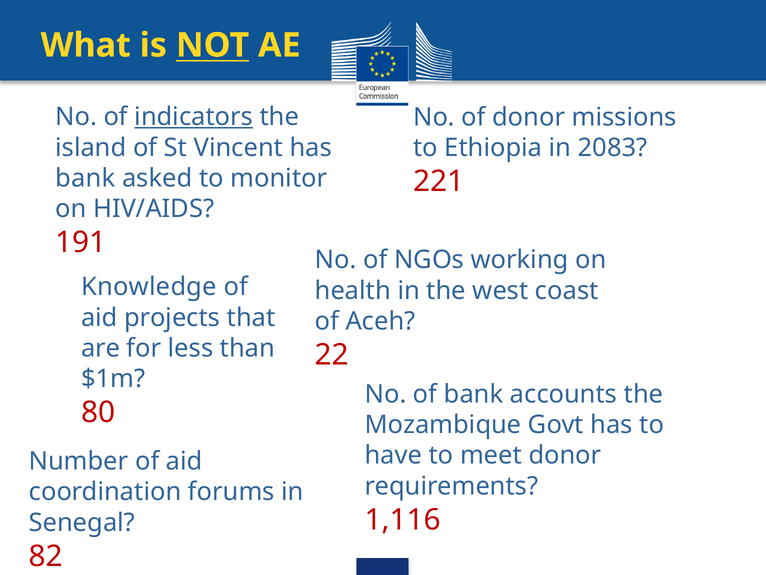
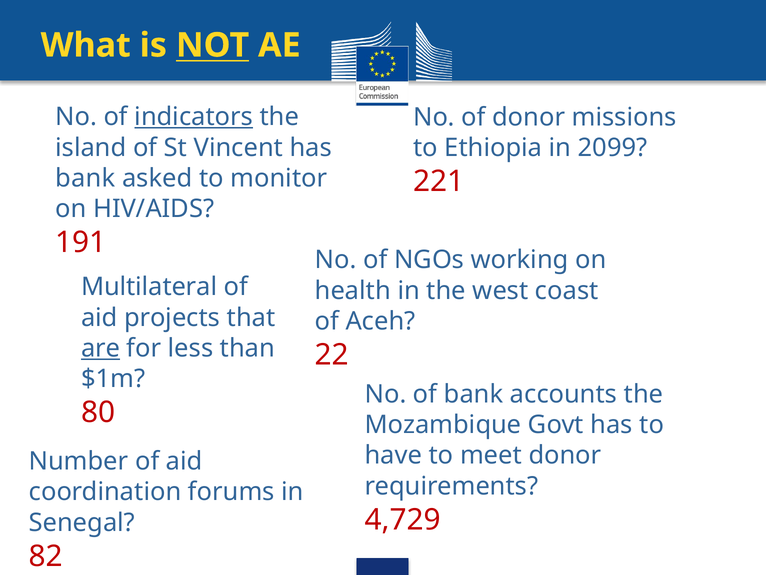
2083: 2083 -> 2099 (613, 148)
Knowledge: Knowledge -> Multilateral (149, 287)
are underline: none -> present (101, 348)
1,116: 1,116 -> 4,729 (403, 519)
